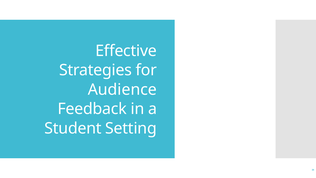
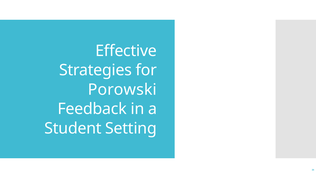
Audience: Audience -> Porowski (122, 89)
